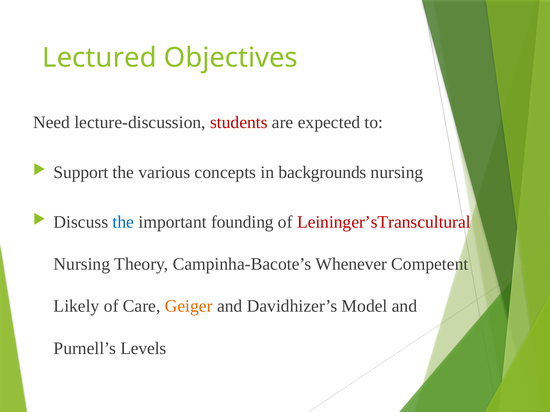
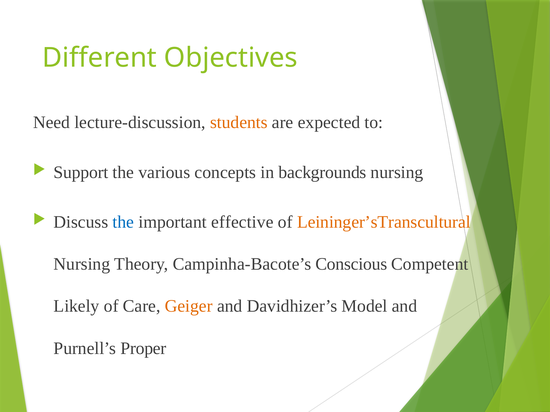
Lectured: Lectured -> Different (100, 58)
students colour: red -> orange (239, 123)
founding: founding -> effective (242, 222)
Leininger’sTranscultural colour: red -> orange (384, 222)
Whenever: Whenever -> Conscious (351, 264)
Levels: Levels -> Proper (143, 349)
